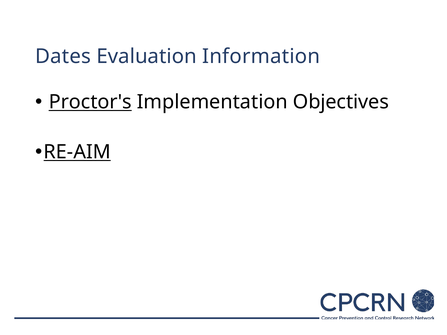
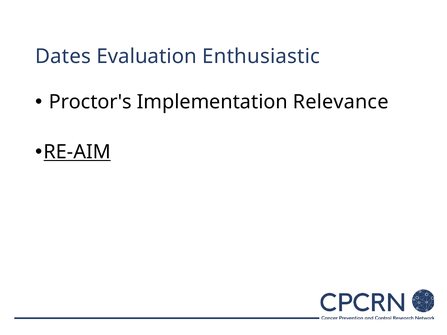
Information: Information -> Enthusiastic (261, 57)
Proctor's underline: present -> none (90, 102)
Objectives: Objectives -> Relevance (341, 102)
